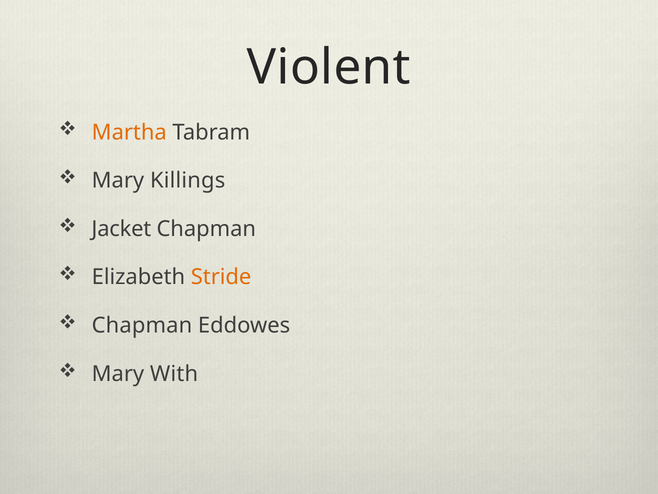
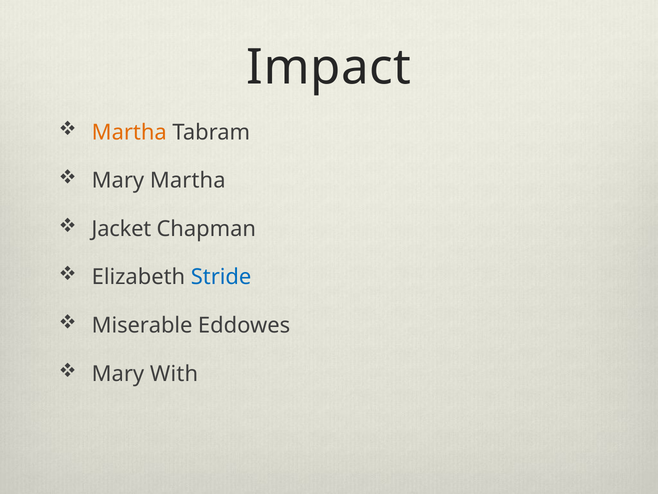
Violent: Violent -> Impact (329, 67)
Mary Killings: Killings -> Martha (188, 180)
Stride colour: orange -> blue (221, 277)
Chapman: Chapman -> Miserable (142, 325)
